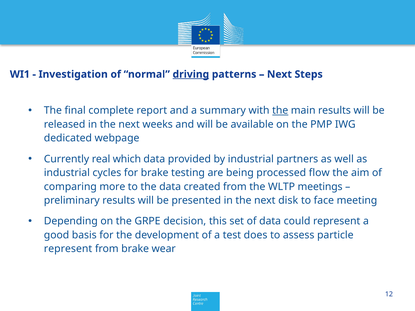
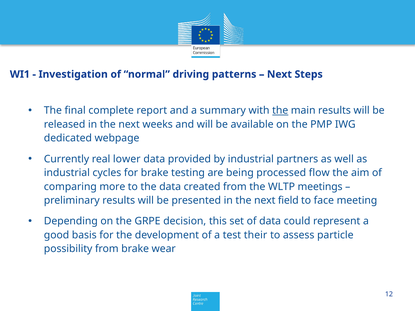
driving underline: present -> none (191, 74)
which: which -> lower (127, 159)
disk: disk -> field (288, 201)
does: does -> their (256, 235)
represent: represent -> possibility (68, 249)
